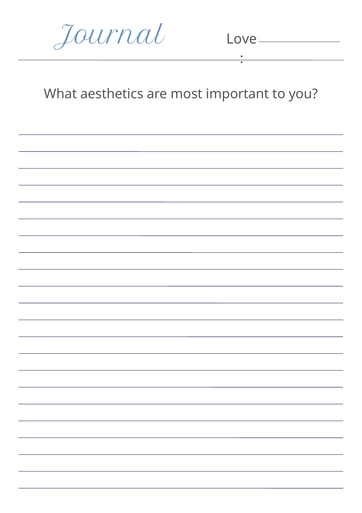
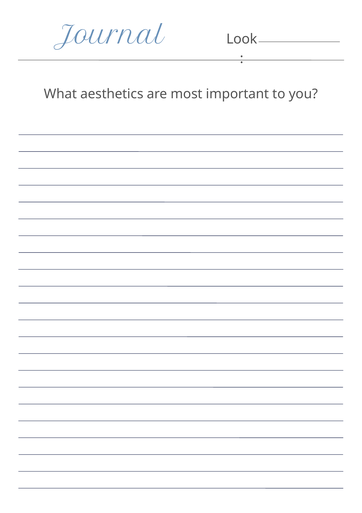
Love: Love -> Look (242, 39)
